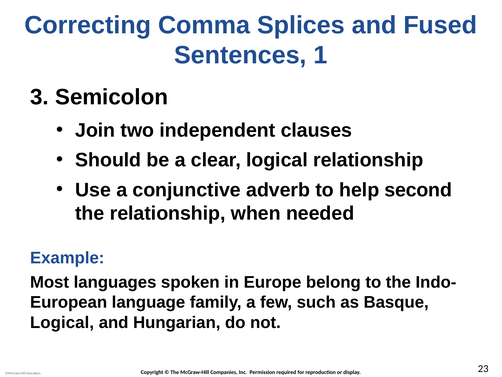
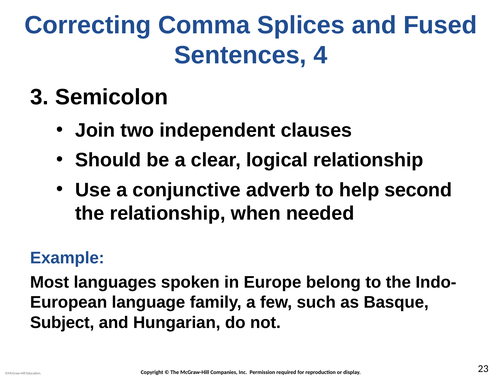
1: 1 -> 4 (321, 55)
Logical: Logical -> Subject (62, 322)
